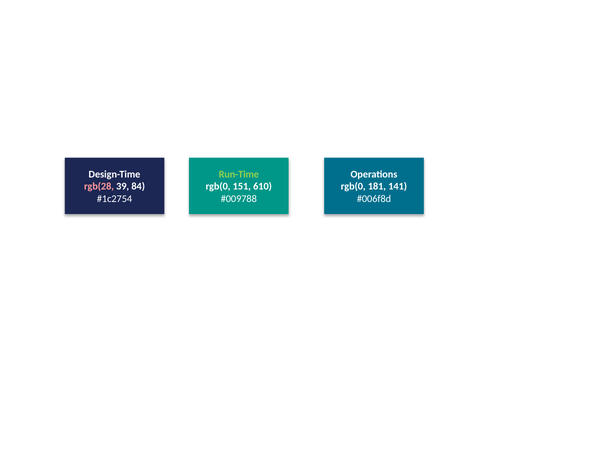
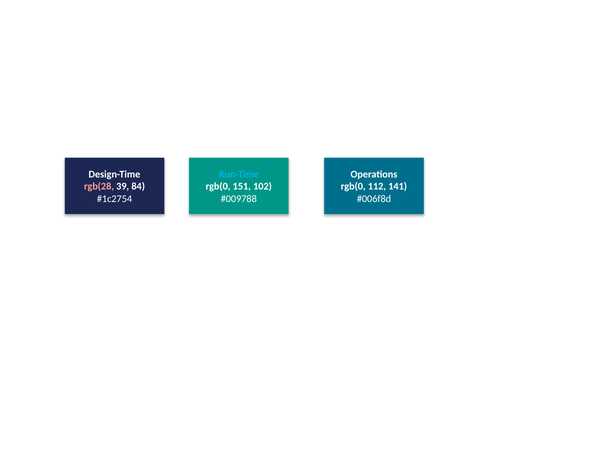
Run-Time colour: light green -> light blue (239, 174)
610: 610 -> 102 (263, 186)
181: 181 -> 112 (377, 186)
